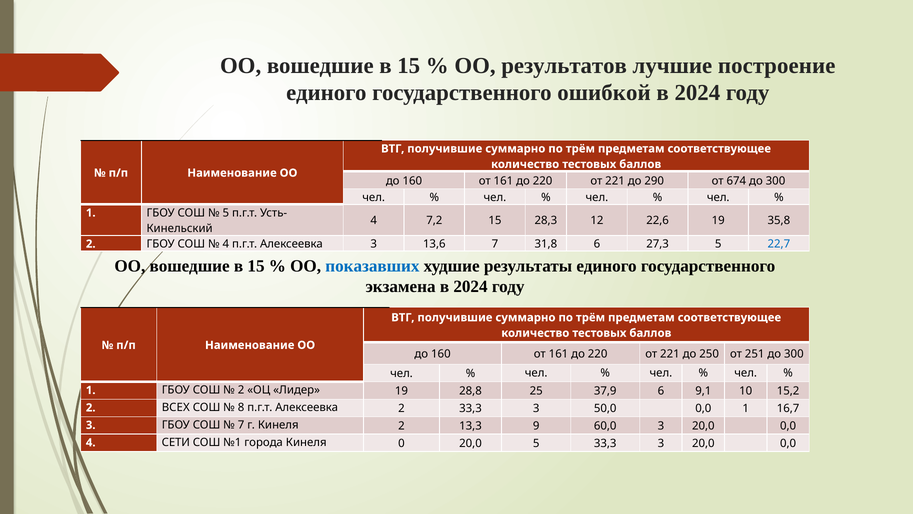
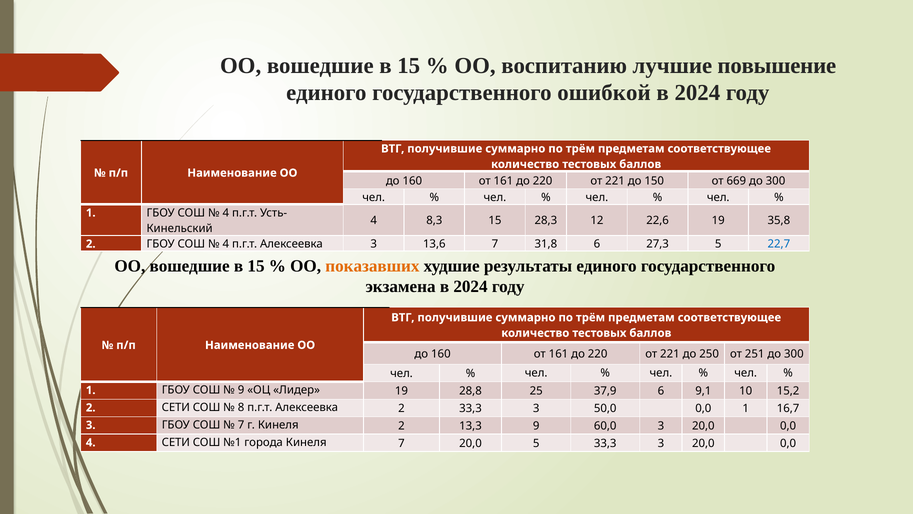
результатов: результатов -> воспитанию (564, 65)
построение: построение -> повышение (777, 65)
290: 290 -> 150 (654, 181)
674: 674 -> 669 (736, 181)
5: 5 -> 4 (226, 213)
7,2: 7,2 -> 8,3 (434, 220)
показавших colour: blue -> orange (372, 266)
2: 2 -> 9 (241, 390)
2 ВСЕХ: ВСЕХ -> СЕТИ (176, 407)
Кинеля 0: 0 -> 7 (401, 443)
